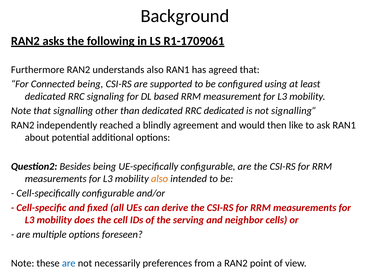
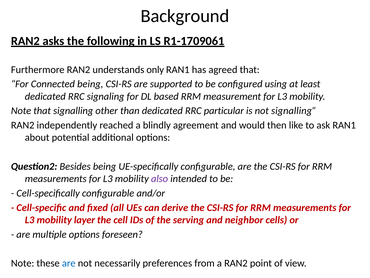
understands also: also -> only (155, 69)
RRC dedicated: dedicated -> particular (224, 111)
also colour: orange -> purple (160, 178)
does: does -> layer (84, 220)
